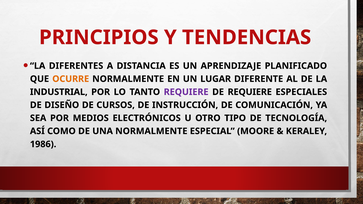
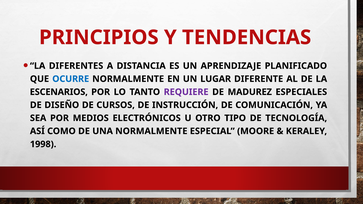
OCURRE colour: orange -> blue (71, 79)
INDUSTRIAL: INDUSTRIAL -> ESCENARIOS (59, 92)
DE REQUIERE: REQUIERE -> MADUREZ (250, 92)
1986: 1986 -> 1998 (43, 144)
